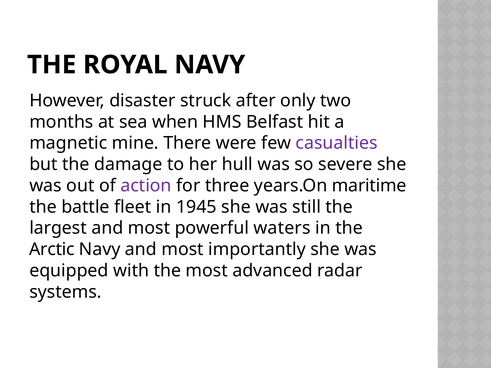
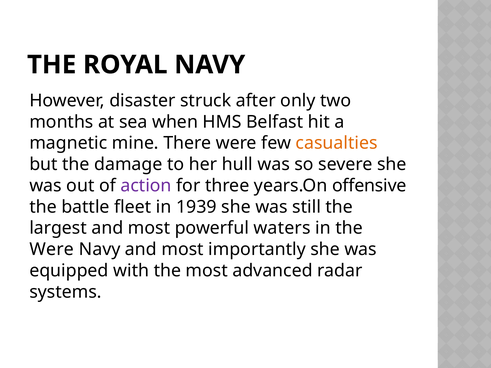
casualties colour: purple -> orange (337, 143)
maritime: maritime -> offensive (369, 186)
1945: 1945 -> 1939 (196, 207)
Arctic: Arctic -> Were (52, 250)
